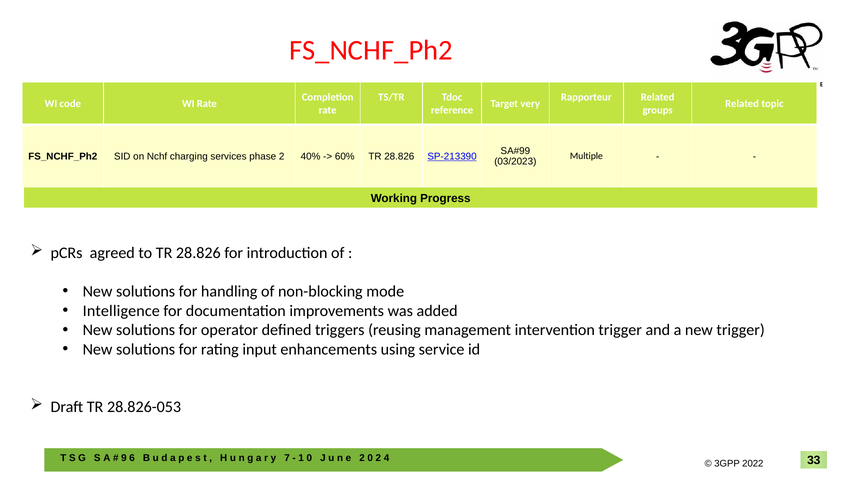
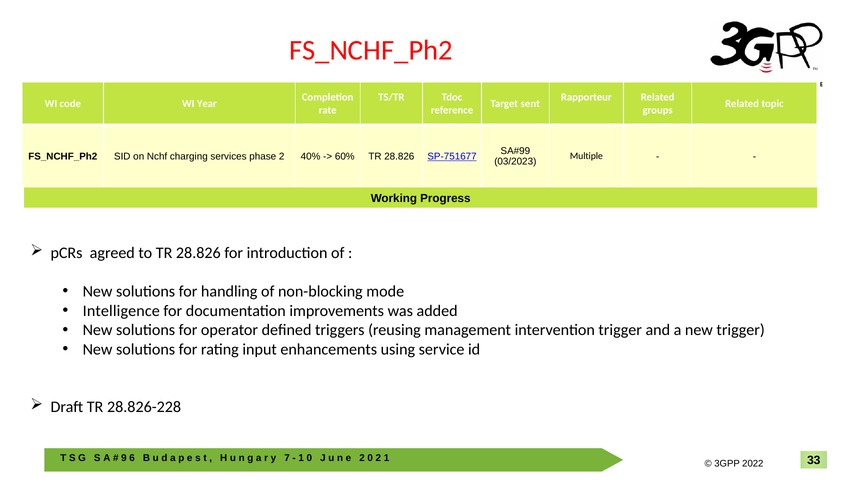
WI Rate: Rate -> Year (207, 104)
very: very -> sent (530, 104)
SP-213390: SP-213390 -> SP-751677 (452, 156)
28.826-053: 28.826-053 -> 28.826-228 (144, 408)
2 4: 4 -> 1 (387, 458)
